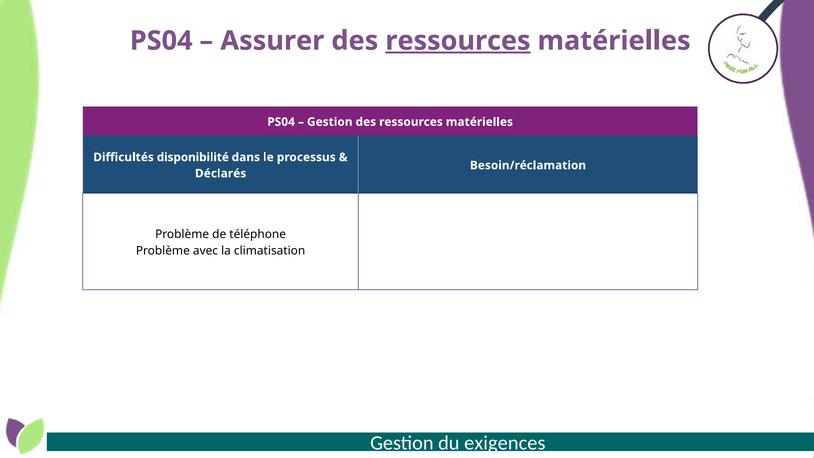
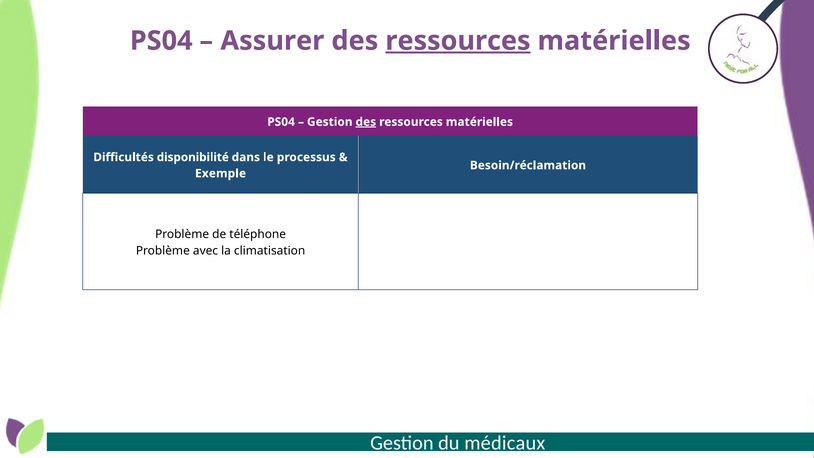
des underline: none -> present (366, 122)
Déclarés: Déclarés -> Exemple (221, 173)
exigences: exigences -> médicaux (505, 443)
